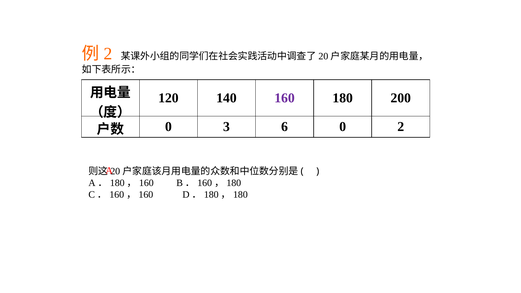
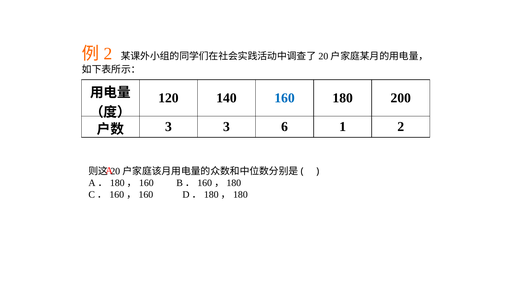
160 colour: purple -> blue (285, 98)
0: 0 -> 3 (168, 127)
6 0: 0 -> 1 (343, 127)
